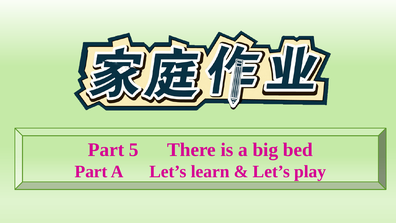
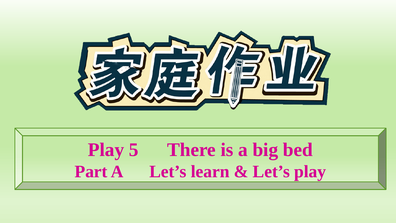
Part: Part -> Play (106, 149)
